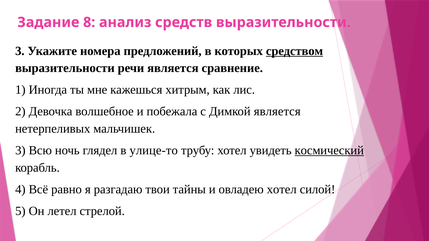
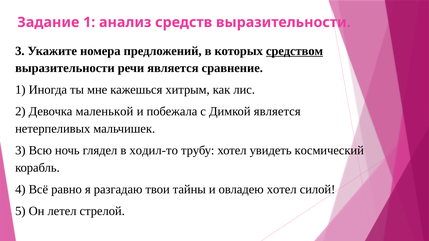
Задание 8: 8 -> 1 (89, 22)
волшебное: волшебное -> маленькой (104, 112)
улице-то: улице-то -> ходил-то (154, 151)
космический underline: present -> none (329, 151)
